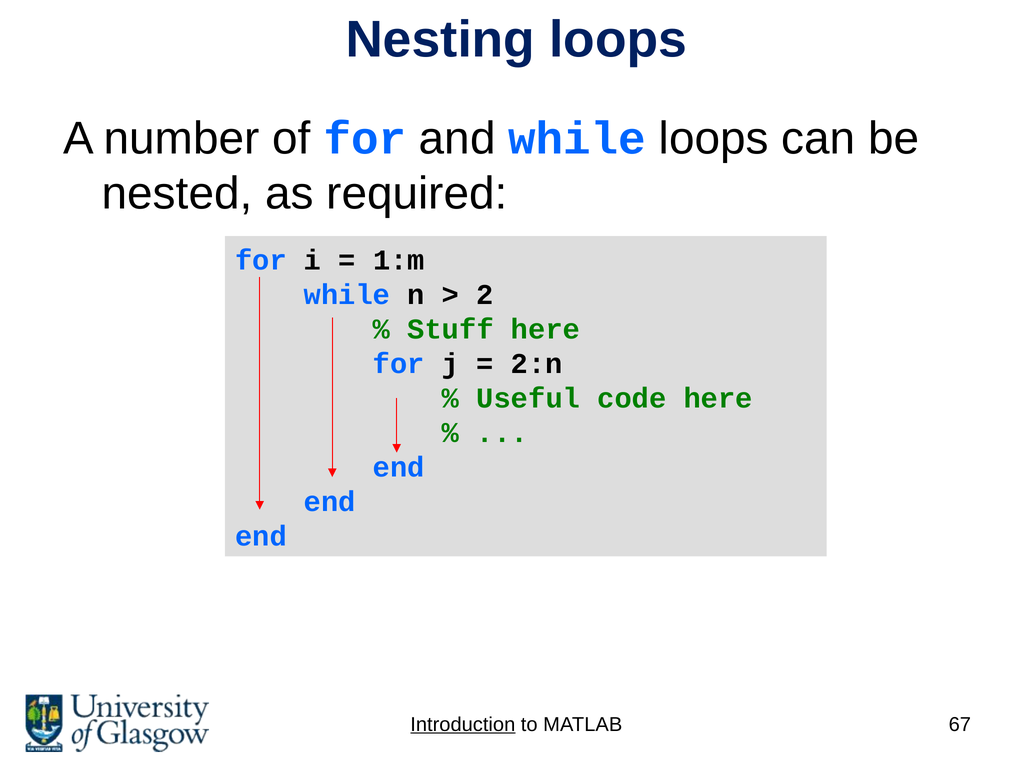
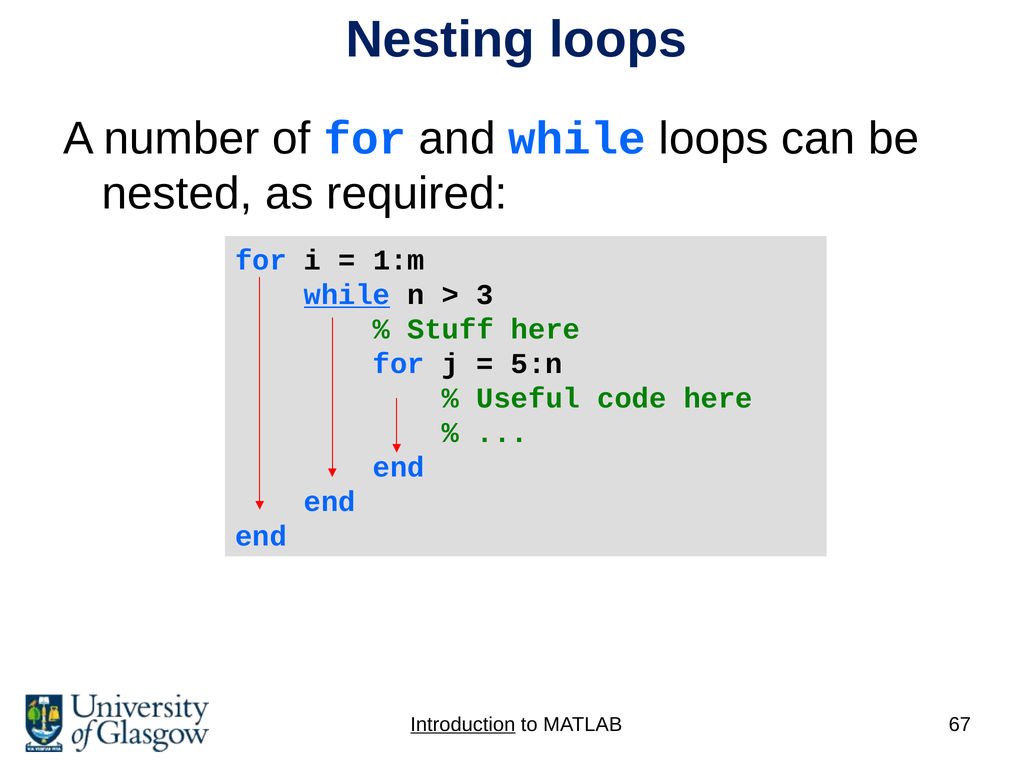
while underline: none -> present (347, 295)
2: 2 -> 3 (485, 295)
2:n: 2:n -> 5:n (537, 364)
